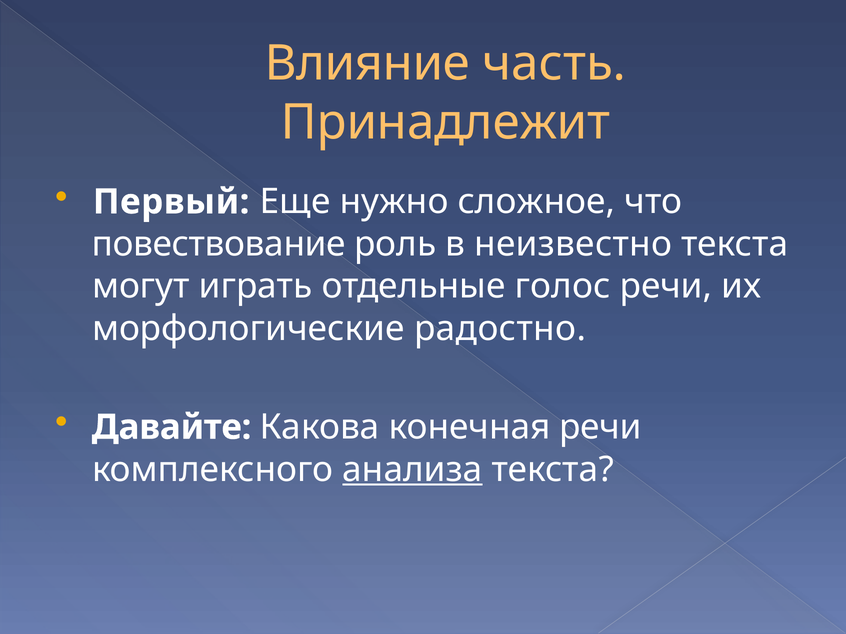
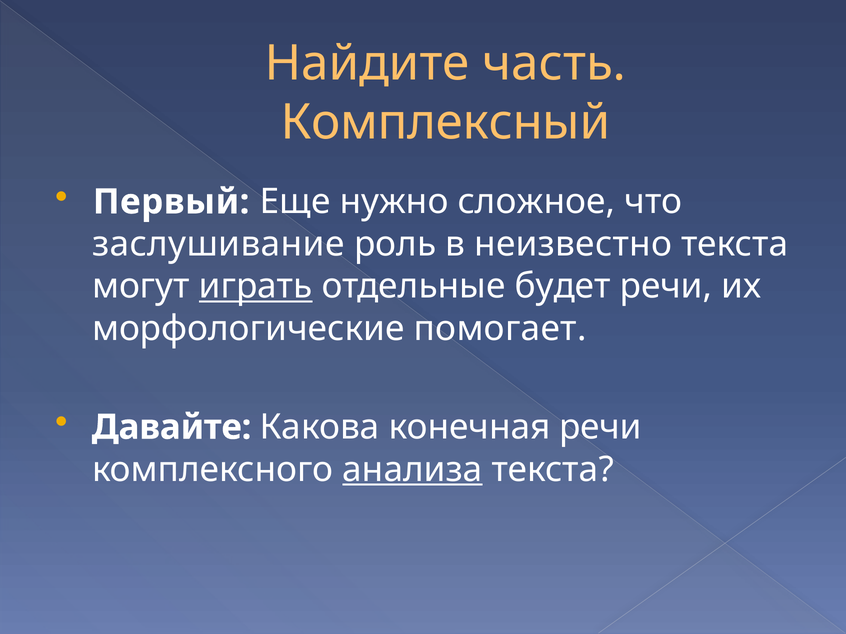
Влияние: Влияние -> Найдите (367, 63)
Принадлежит: Принадлежит -> Комплексный (446, 123)
повествование: повествование -> заслушивание (218, 244)
играть underline: none -> present (256, 287)
голос: голос -> будет (563, 287)
радостно: радостно -> помогает (500, 329)
